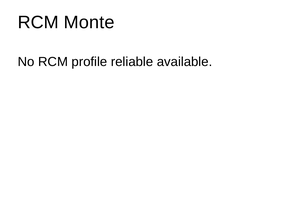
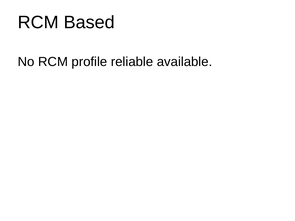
Monte: Monte -> Based (89, 22)
